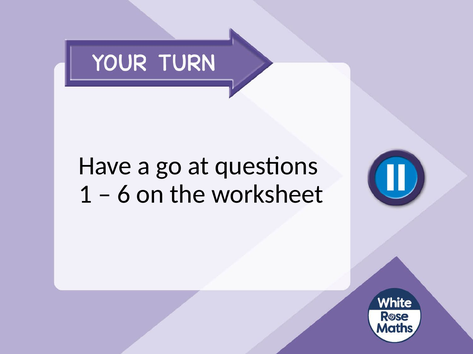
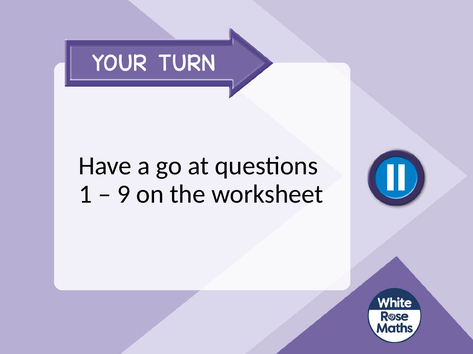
6: 6 -> 9 (124, 195)
